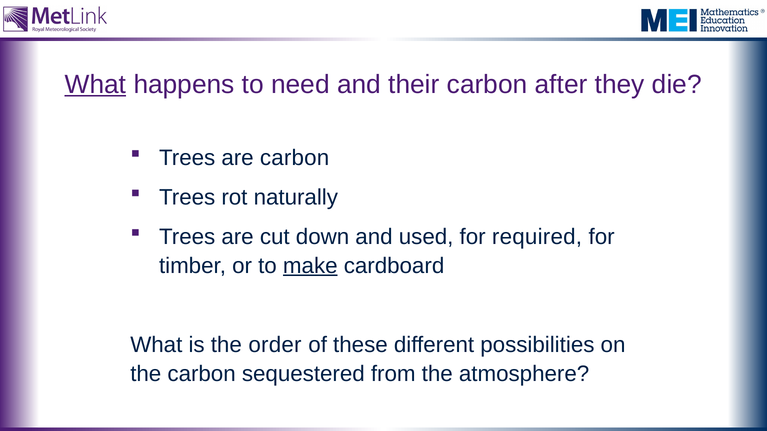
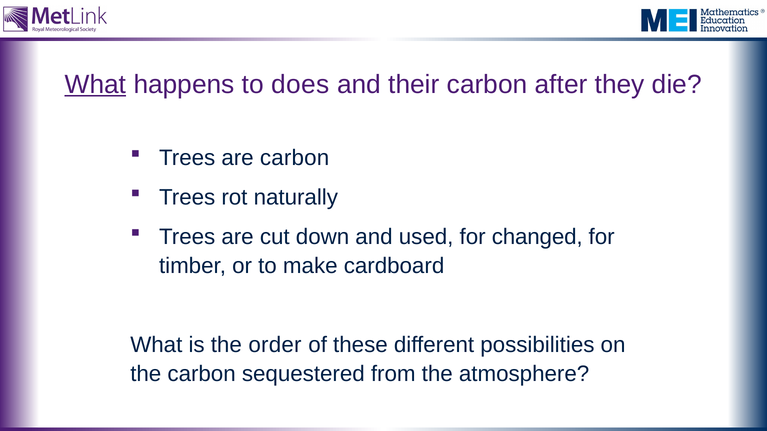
need: need -> does (300, 85)
required: required -> changed (537, 237)
make underline: present -> none (310, 266)
